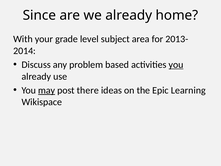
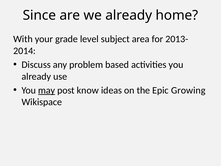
you underline: present -> none (176, 65)
there: there -> know (88, 90)
Learning: Learning -> Growing (188, 90)
